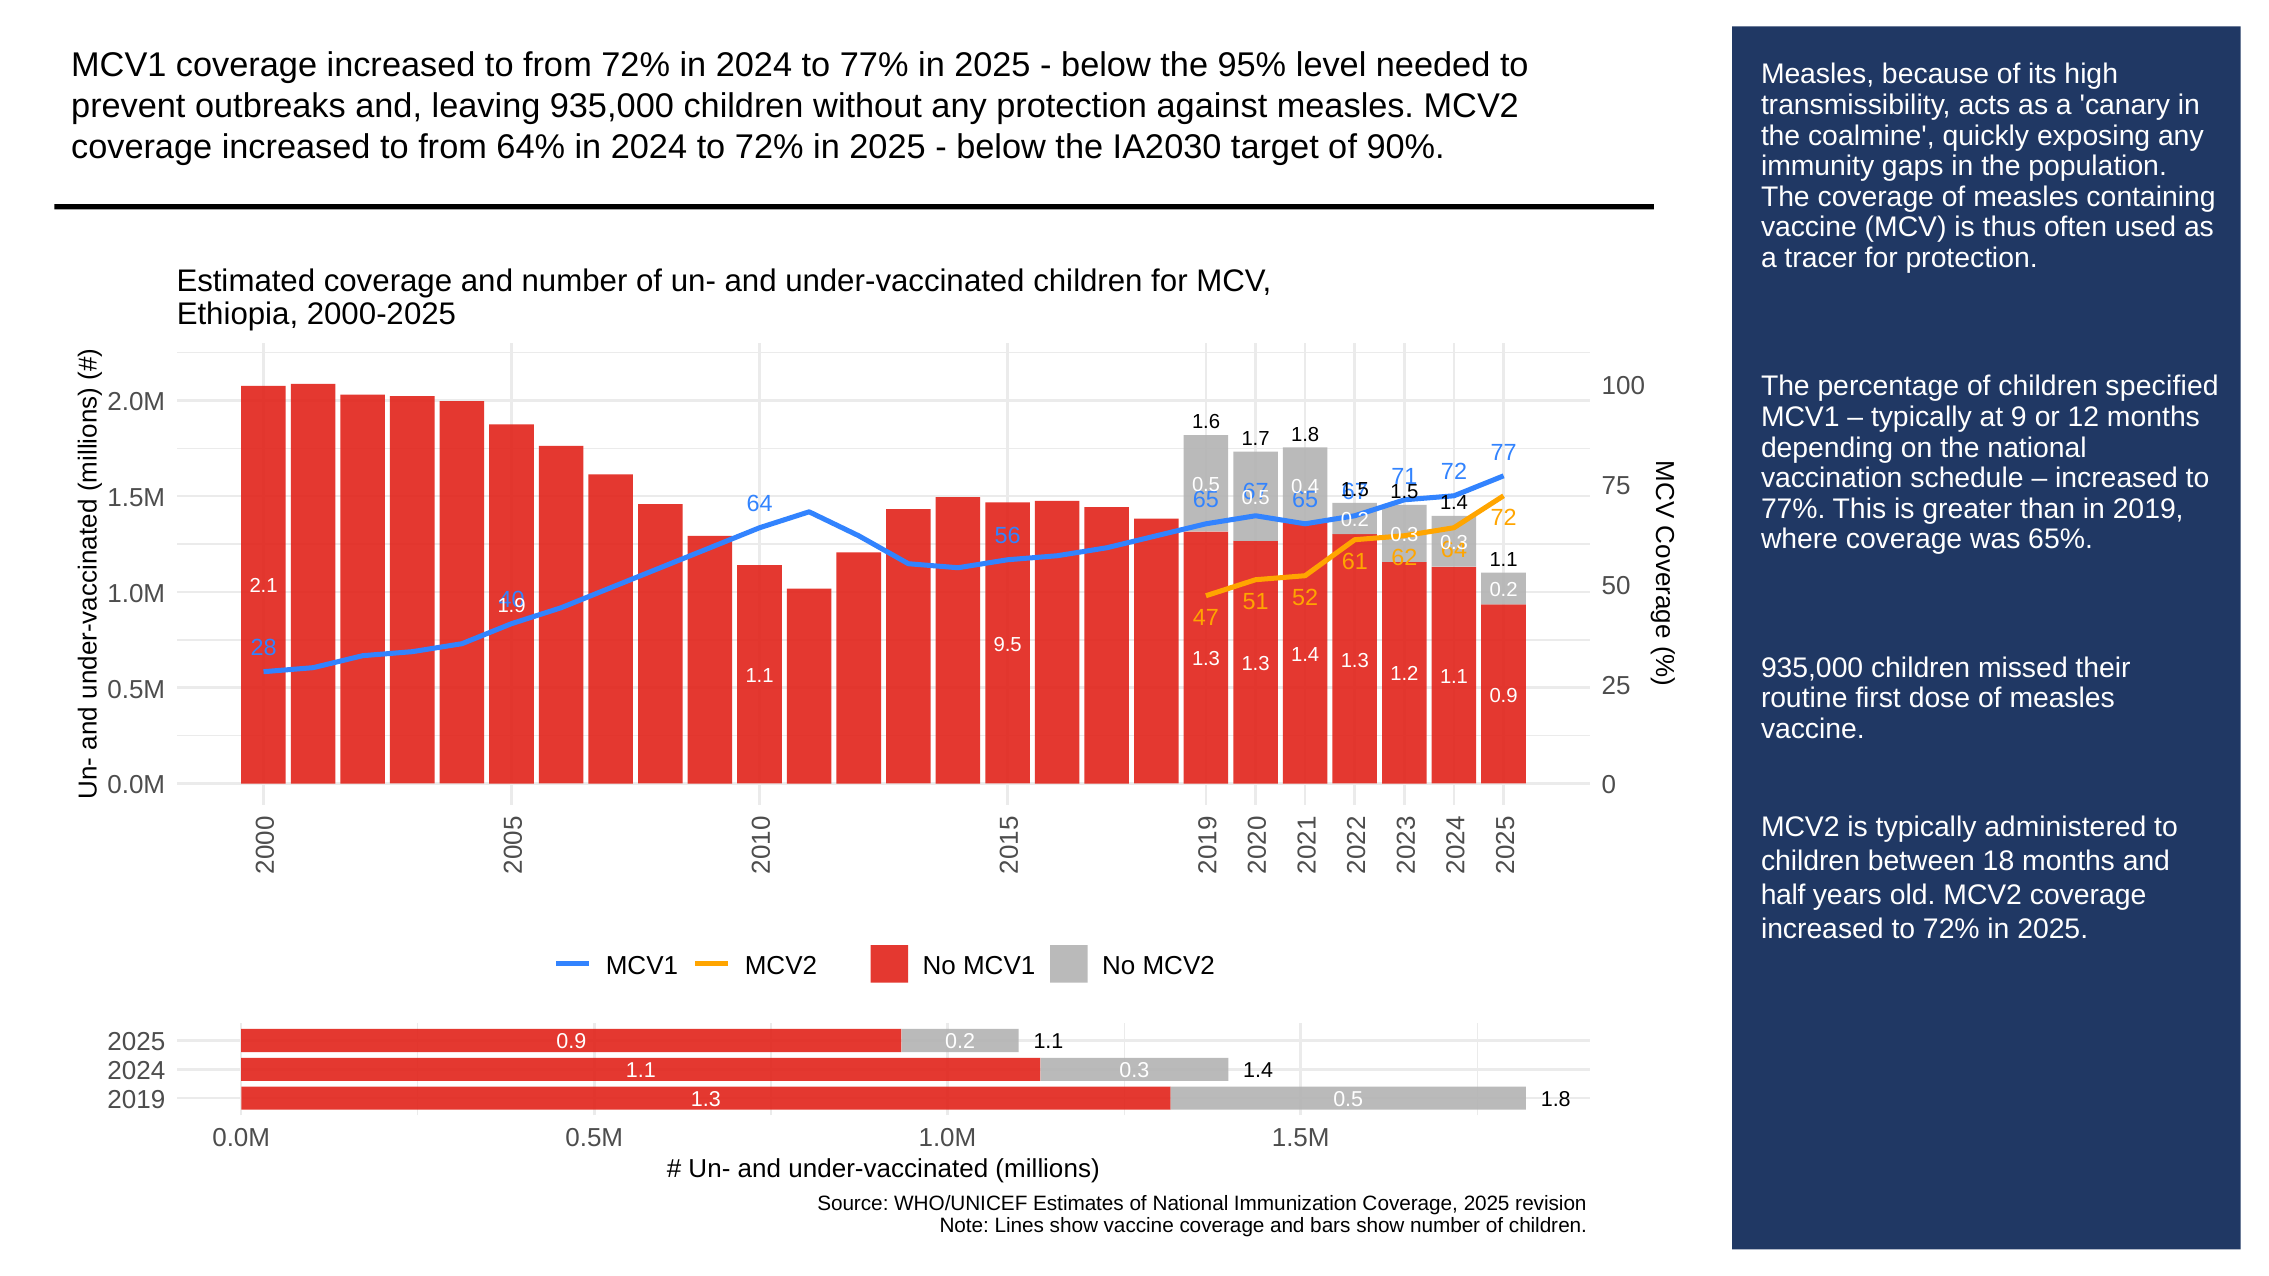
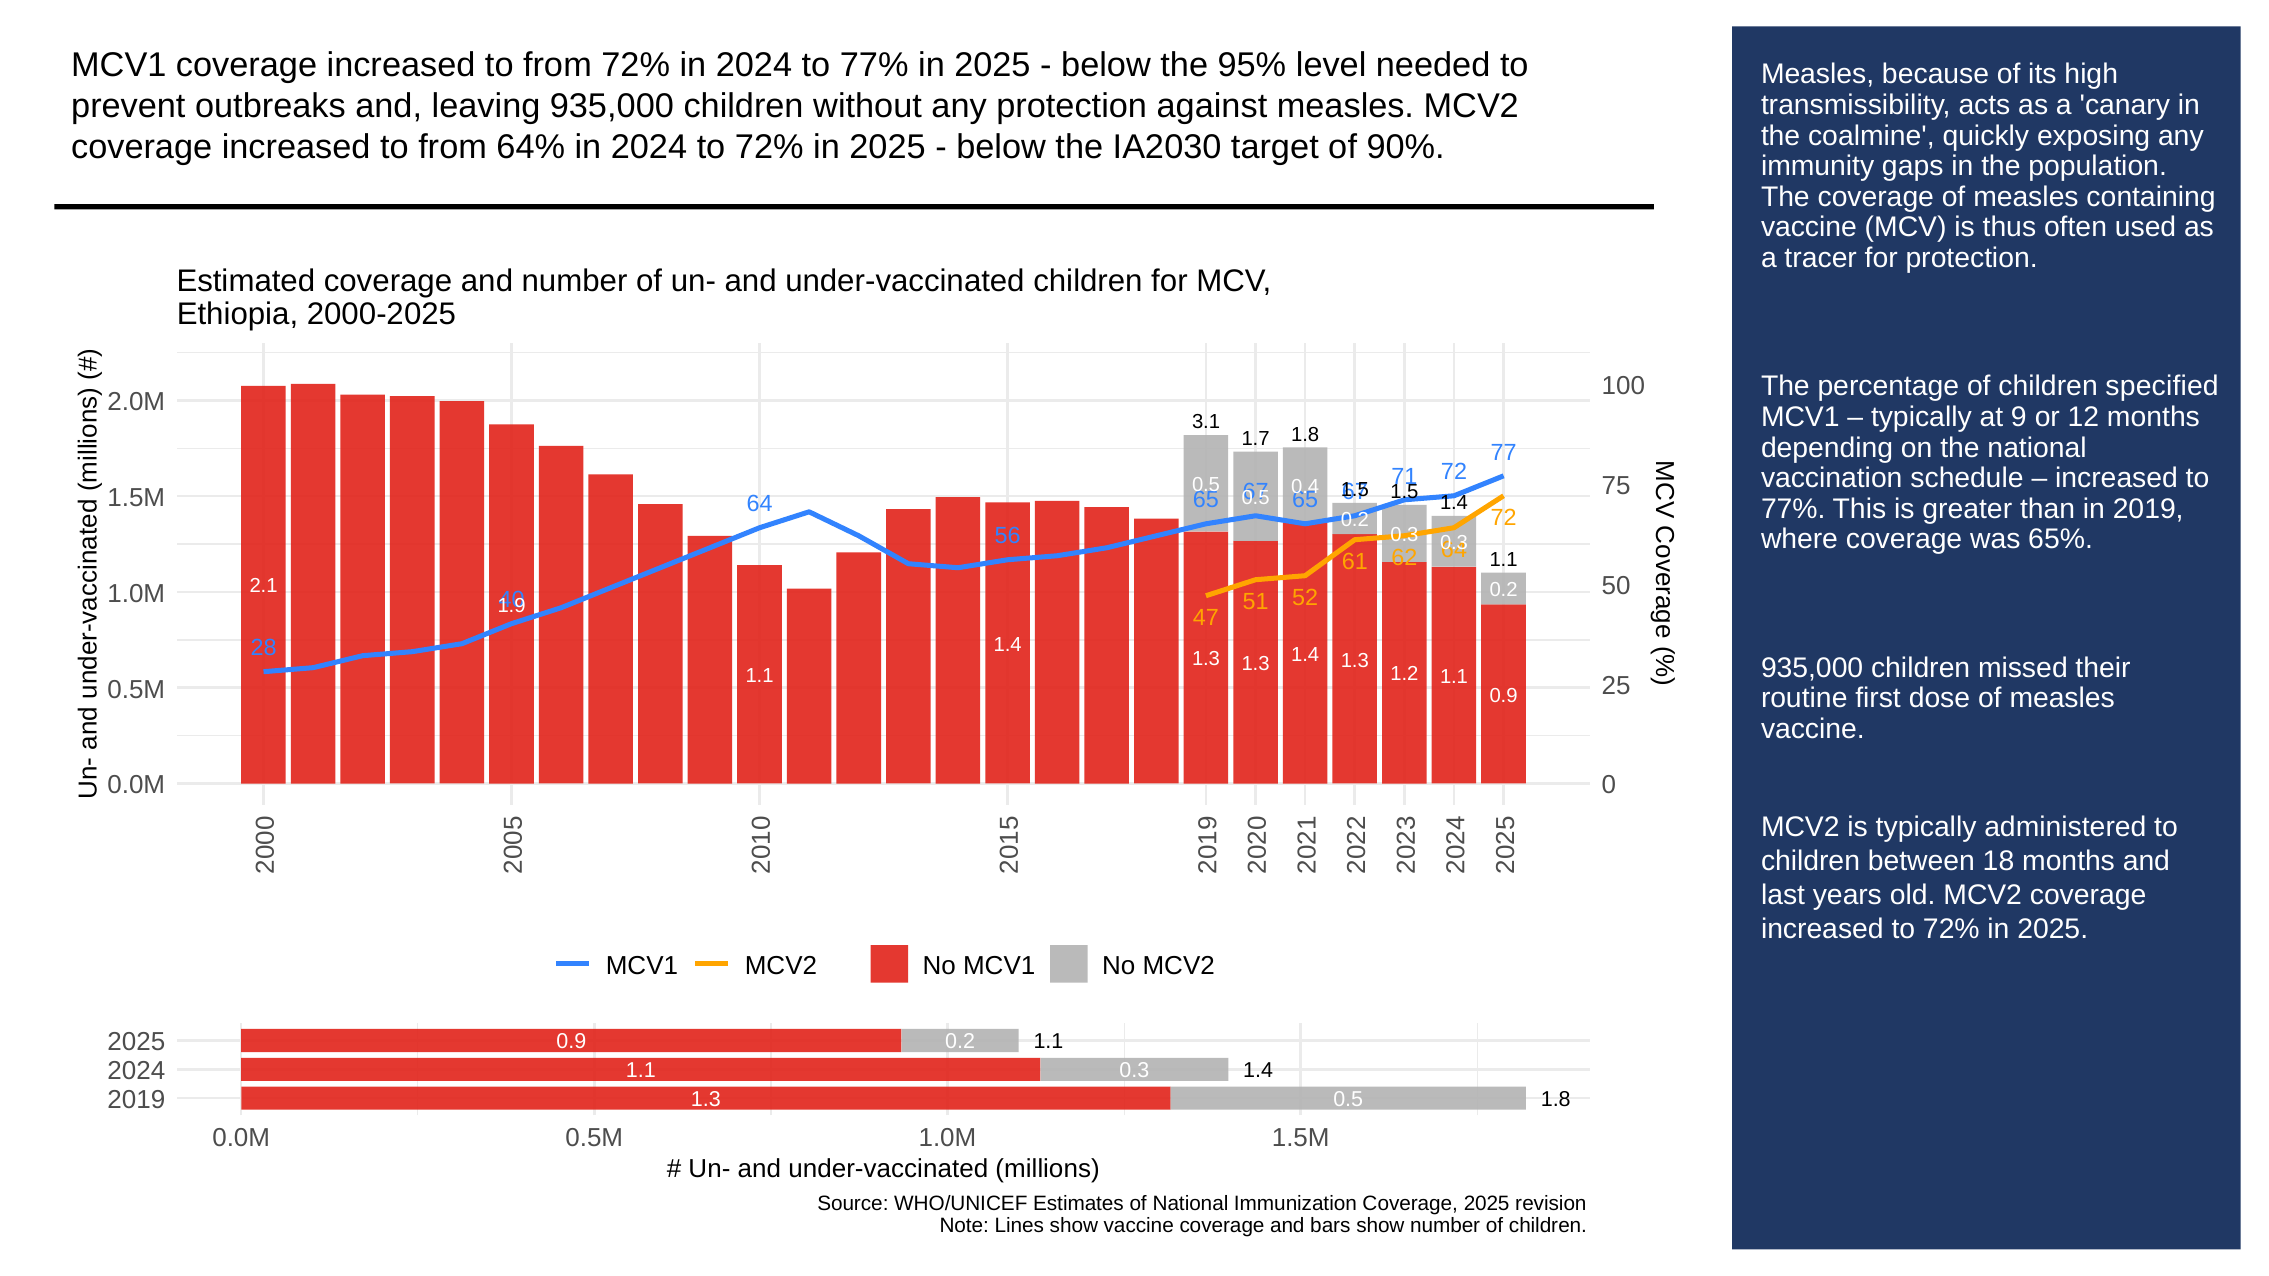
1.6: 1.6 -> 3.1 (1206, 422)
9.5: 9.5 -> 1.4 (1008, 645)
half: half -> last (1783, 896)
